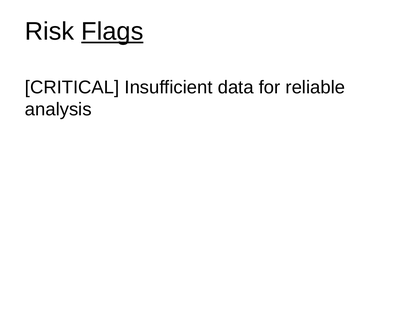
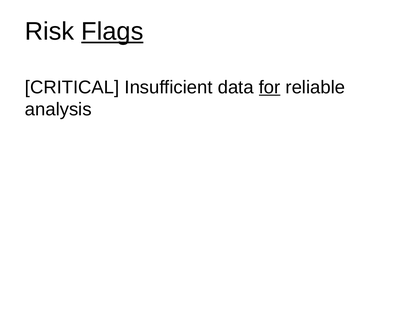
for underline: none -> present (270, 87)
